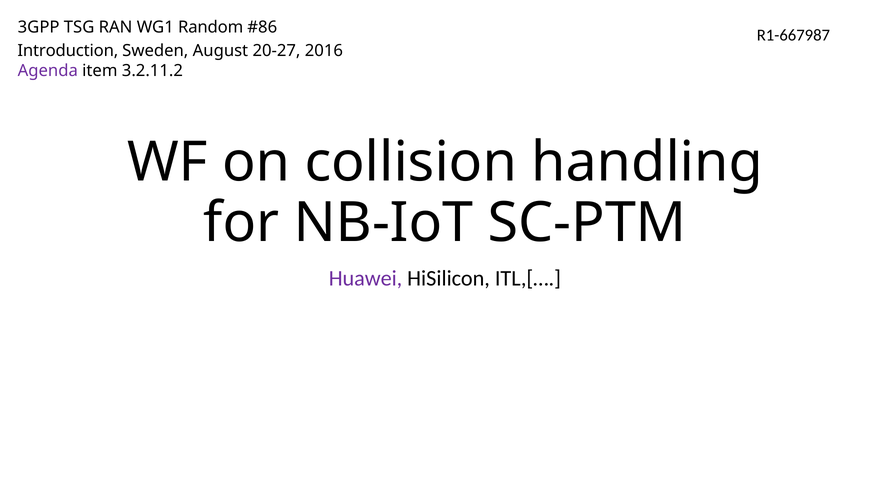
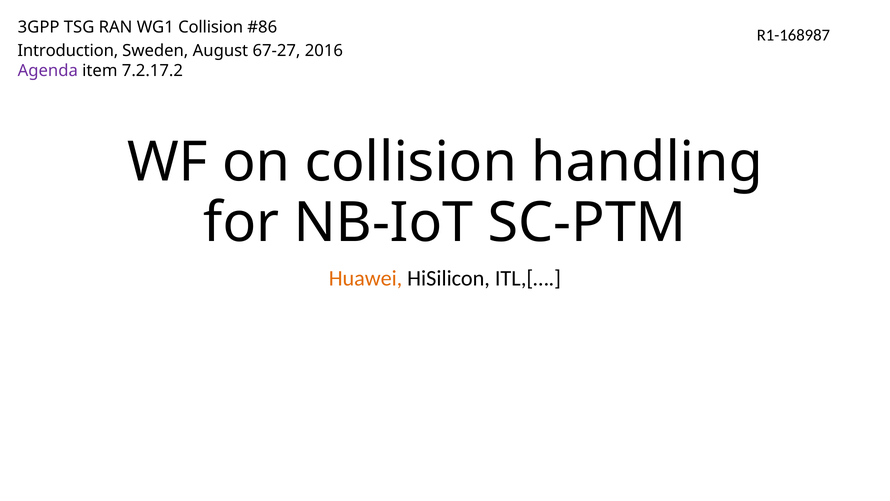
WG1 Random: Random -> Collision (211, 27)
R1-667987: R1-667987 -> R1-168987 (793, 35)
20-27: 20-27 -> 67-27 (277, 51)
3.2.11.2: 3.2.11.2 -> 7.2.17.2 (152, 71)
Huawei colour: purple -> orange (366, 278)
